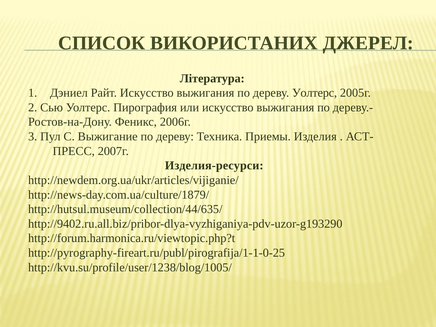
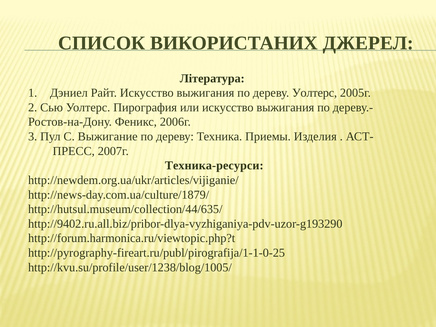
Изделия-ресурси: Изделия-ресурси -> Техника-ресурси (214, 166)
